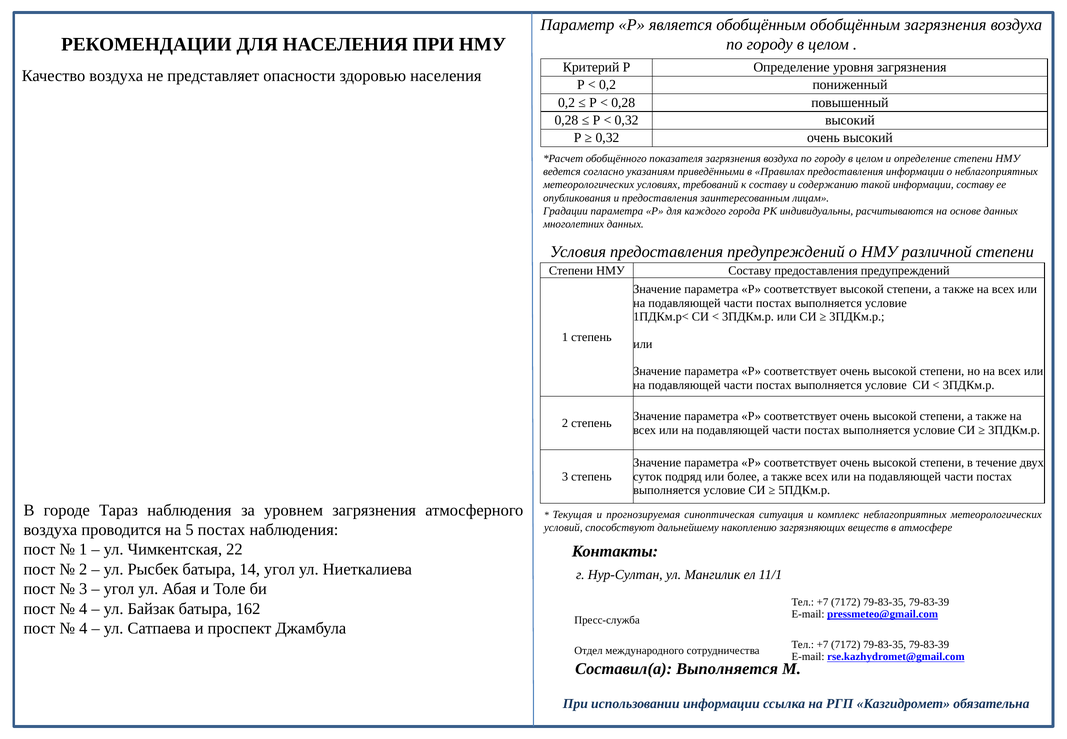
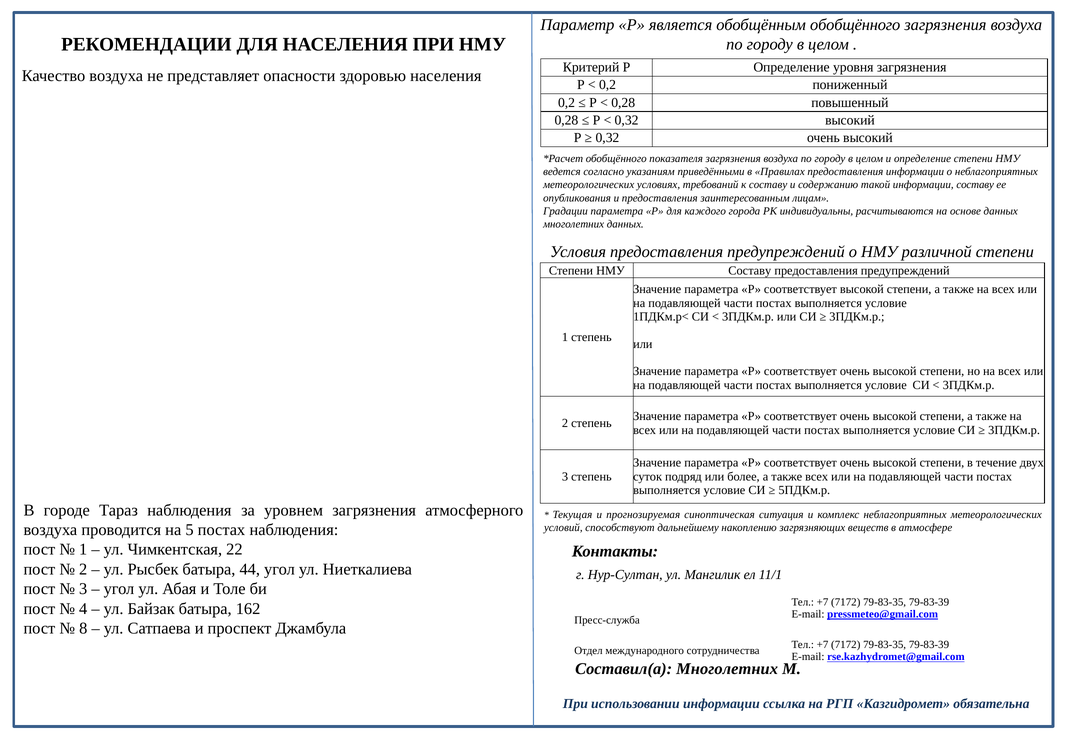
обобщённым обобщённым: обобщённым -> обобщённого (855, 25)
14: 14 -> 44 (250, 569)
4: 4 -> 8 (83, 628)
Составил(а Выполняется: Выполняется -> Многолетних (727, 668)
